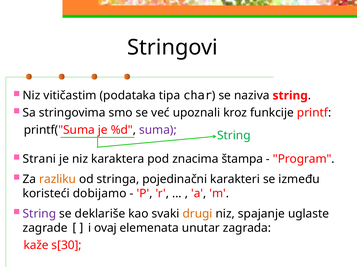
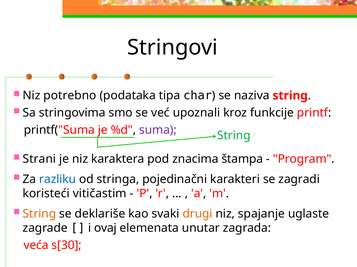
vitičastim: vitičastim -> potrebno (70, 96)
razliku colour: orange -> blue (58, 180)
između: između -> zagradi (299, 180)
dobijamo: dobijamo -> vitičastim (100, 194)
String colour: purple -> orange (39, 214)
kaže: kaže -> veća (36, 246)
